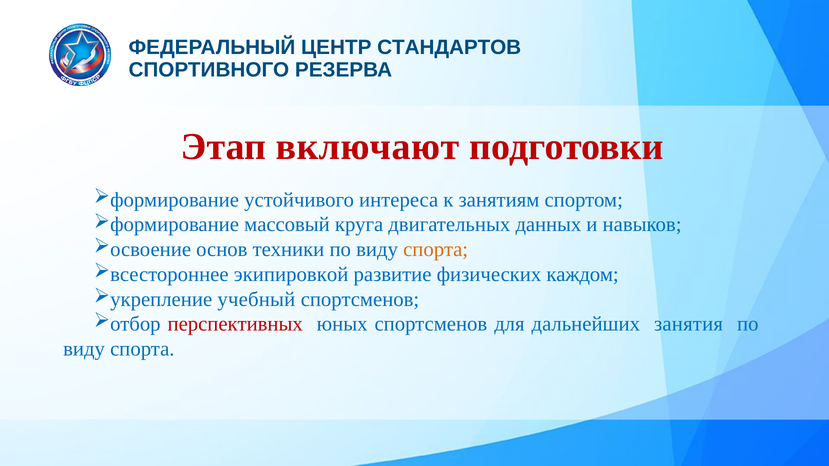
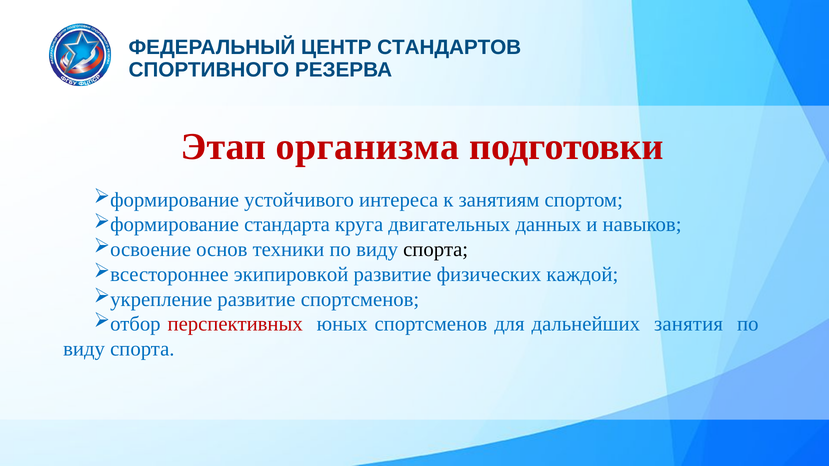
включают: включают -> организма (367, 147)
массовый: массовый -> стандарта (287, 225)
спорта colour: orange -> black (436, 250)
каждом: каждом -> каждой (582, 275)
учебный: учебный -> развитие (256, 299)
